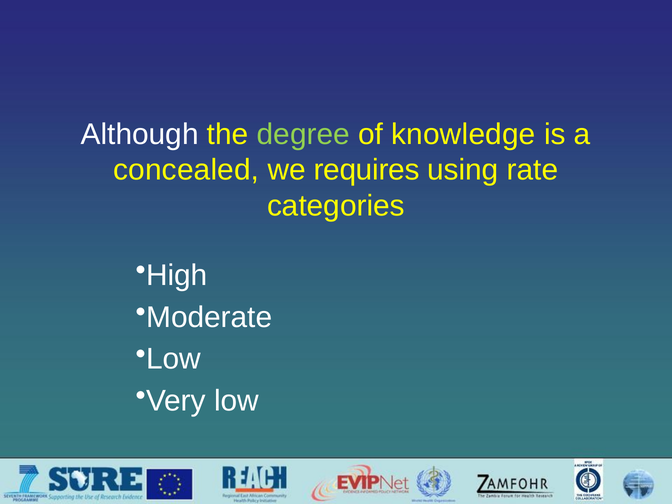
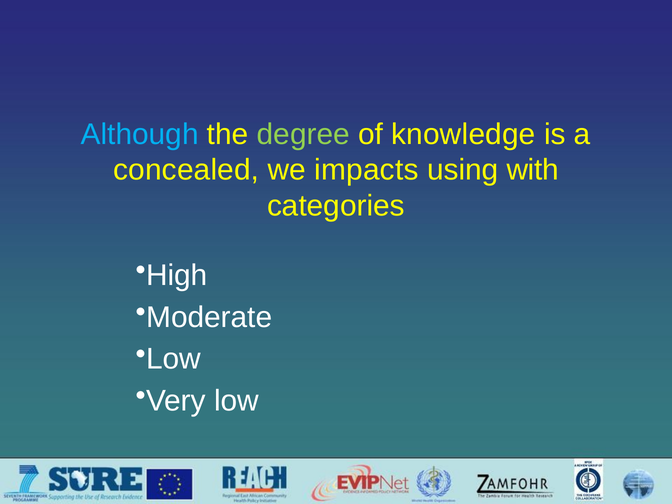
Although colour: white -> light blue (140, 134)
requires: requires -> impacts (366, 170)
rate: rate -> with (533, 170)
